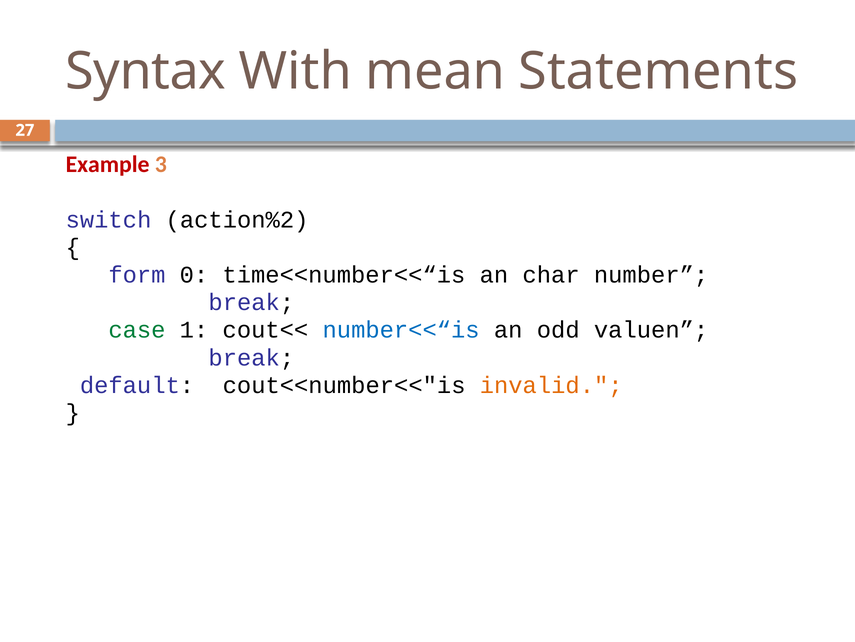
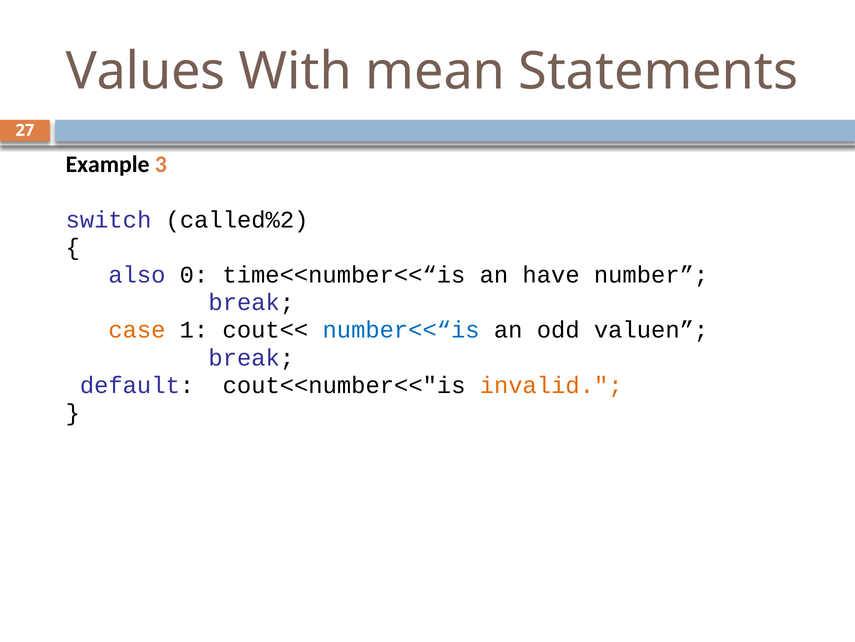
Syntax: Syntax -> Values (146, 71)
Example colour: red -> black (108, 164)
action%2: action%2 -> called%2 (237, 219)
form: form -> also (137, 275)
char: char -> have (551, 275)
case colour: green -> orange (137, 330)
